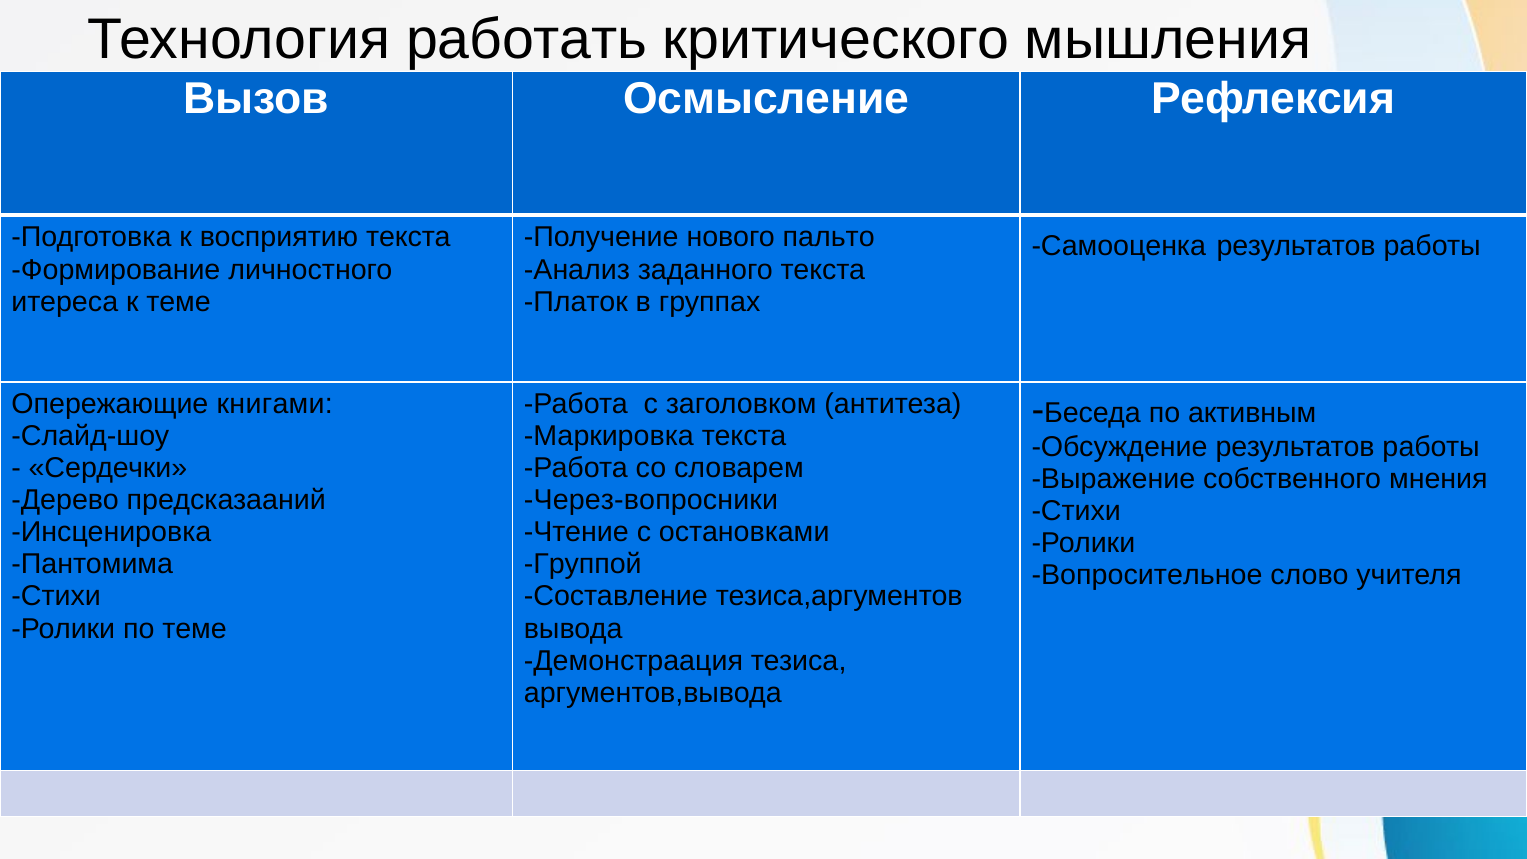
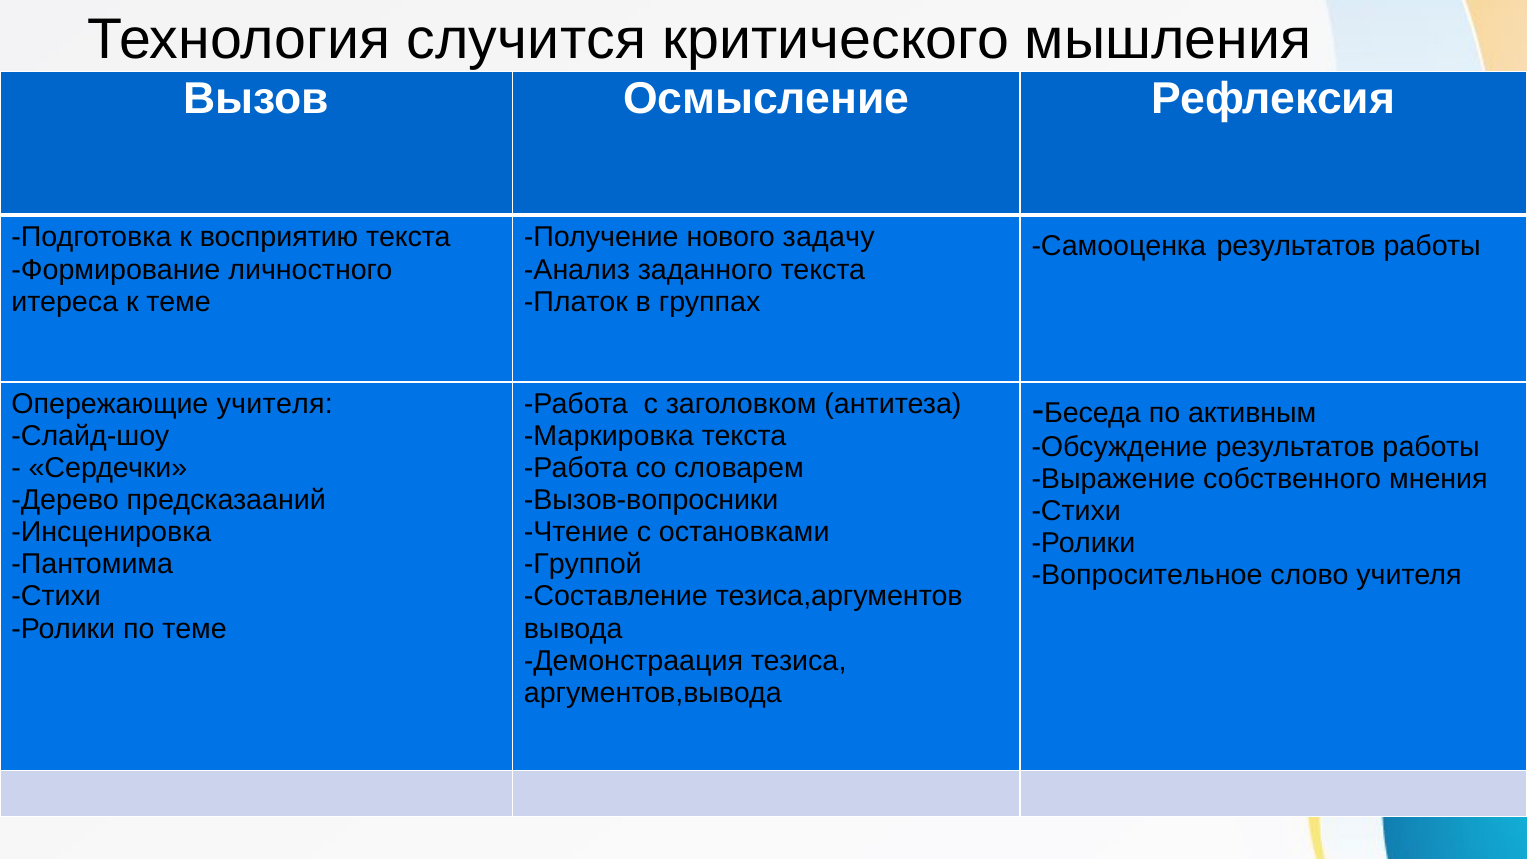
работать: работать -> случится (526, 40)
пальто: пальто -> задачу (829, 238)
Опережающие книгами: книгами -> учителя (275, 404)
Через-вопросники: Через-вопросники -> Вызов-вопросники (651, 500)
